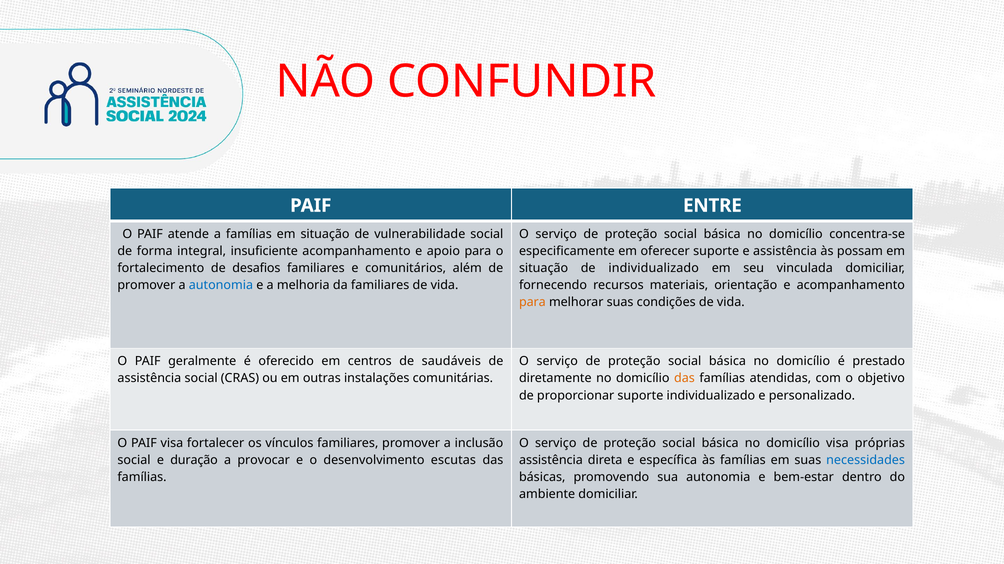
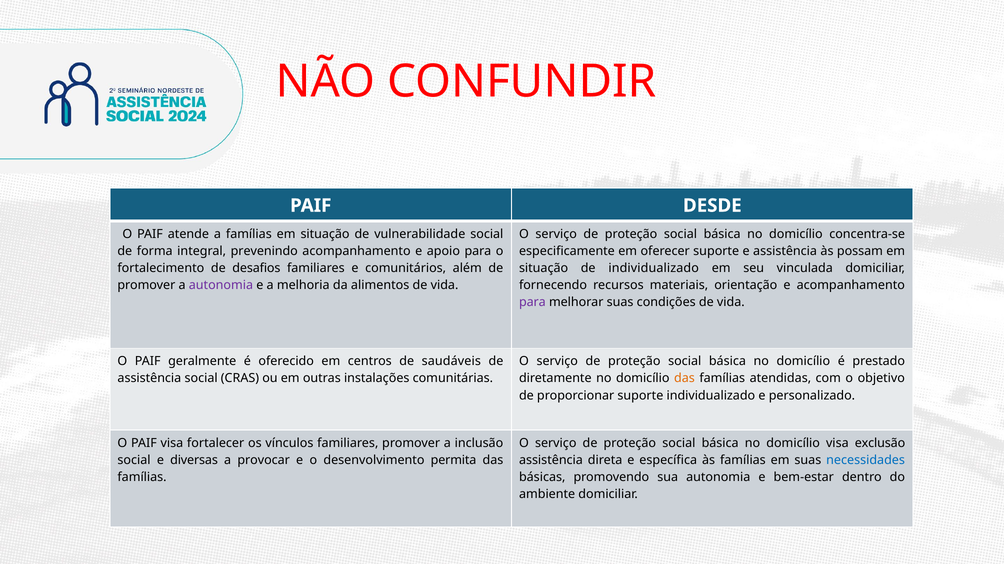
ENTRE: ENTRE -> DESDE (712, 206)
insuficiente: insuficiente -> prevenindo (264, 252)
autonomia colour: blue -> purple (221, 286)
da familiares: familiares -> alimentos (380, 286)
para colour: orange -> purple (532, 303)
próprias: próprias -> exclusão (880, 444)
duração: duração -> diversas (194, 461)
escutas: escutas -> permita (454, 461)
